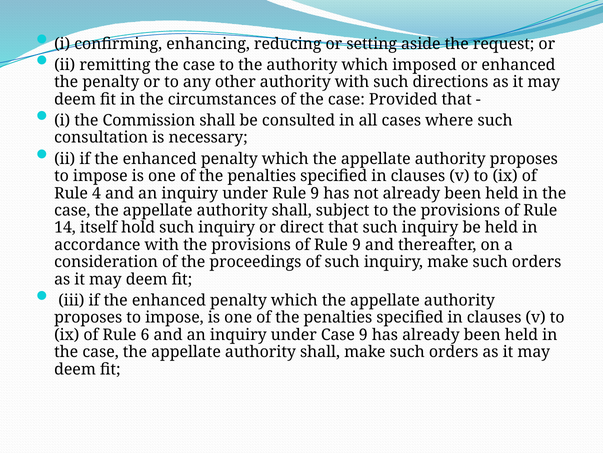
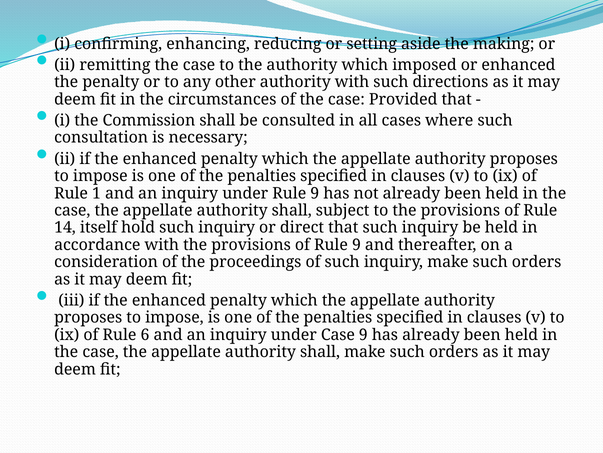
request: request -> making (504, 44)
4: 4 -> 1 (97, 193)
